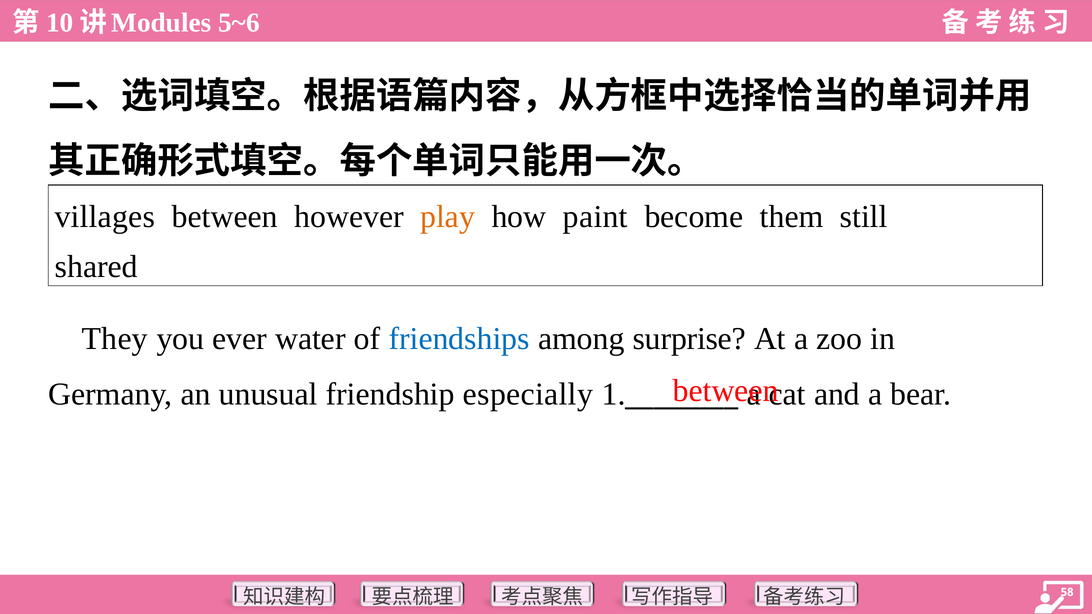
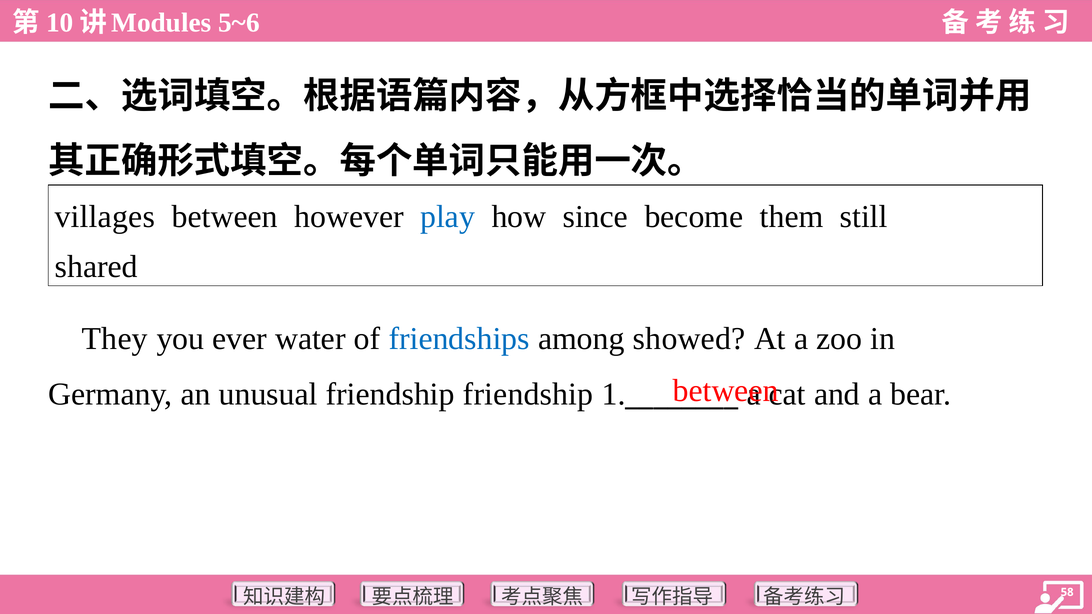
play colour: orange -> blue (448, 217)
paint: paint -> since (595, 217)
surprise: surprise -> showed (689, 339)
friendship especially: especially -> friendship (528, 395)
